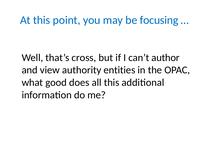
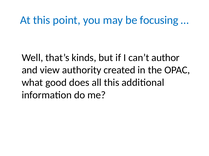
cross: cross -> kinds (84, 58)
entities: entities -> created (119, 70)
